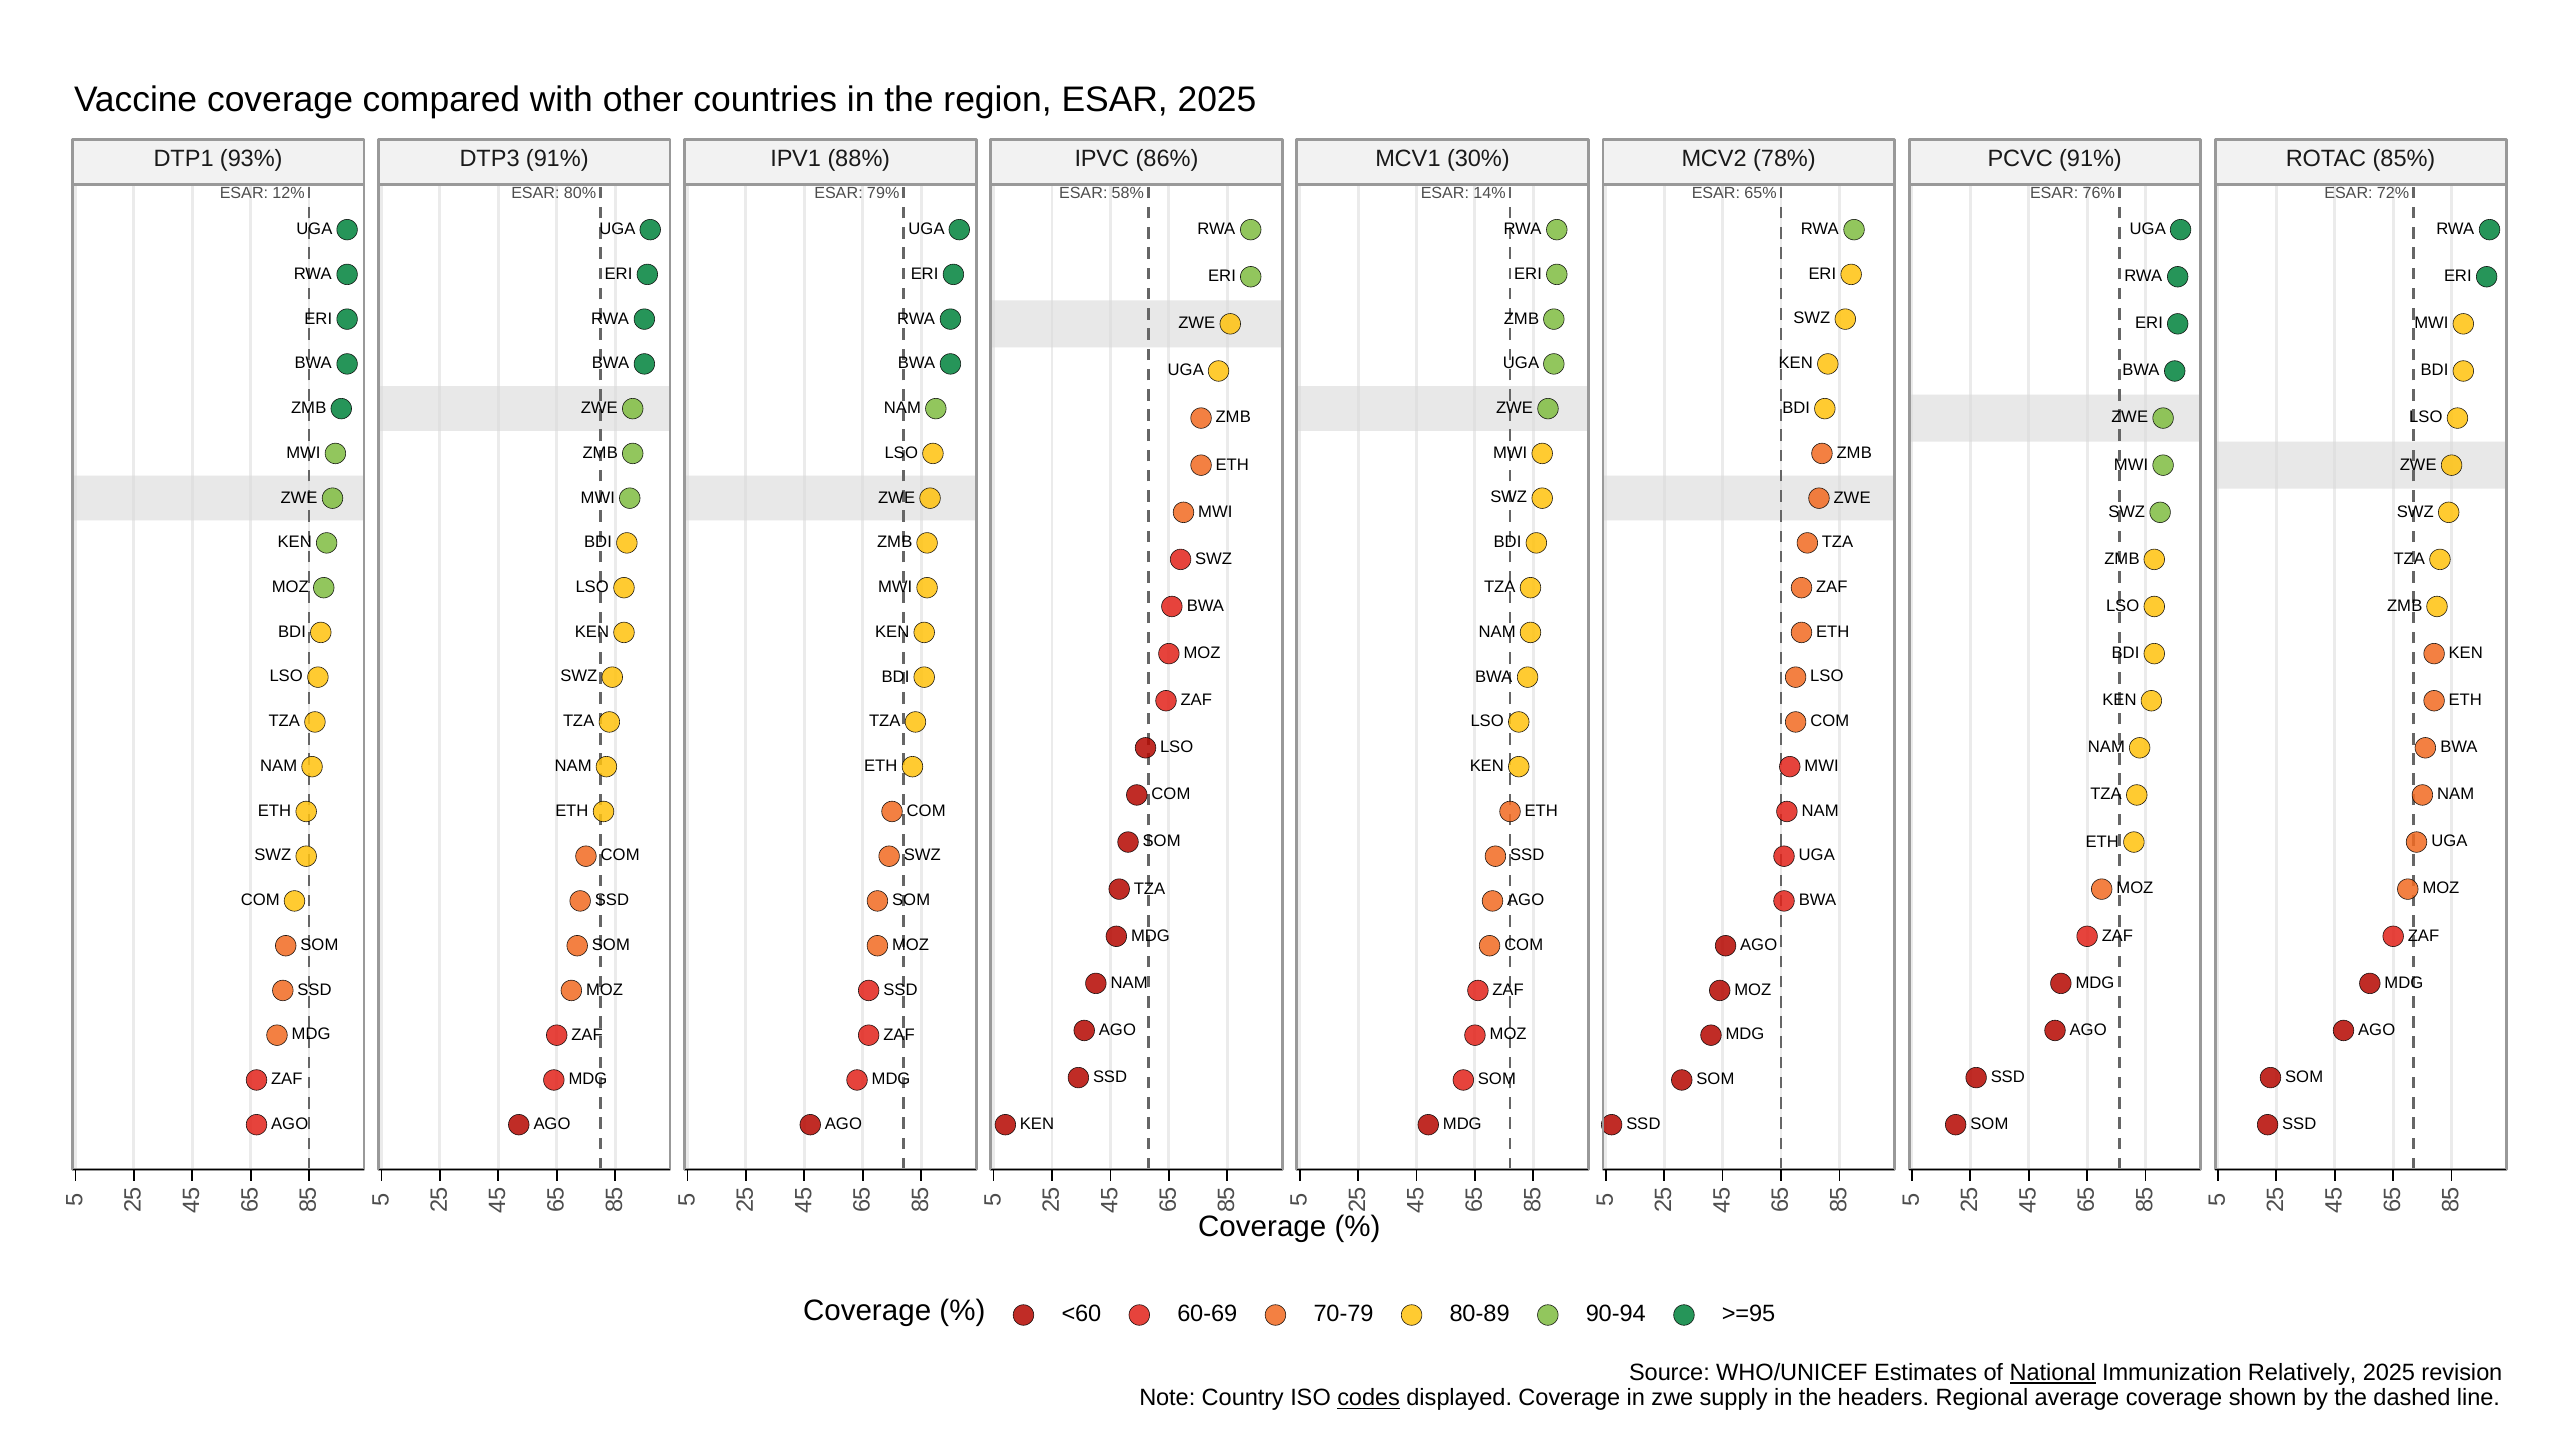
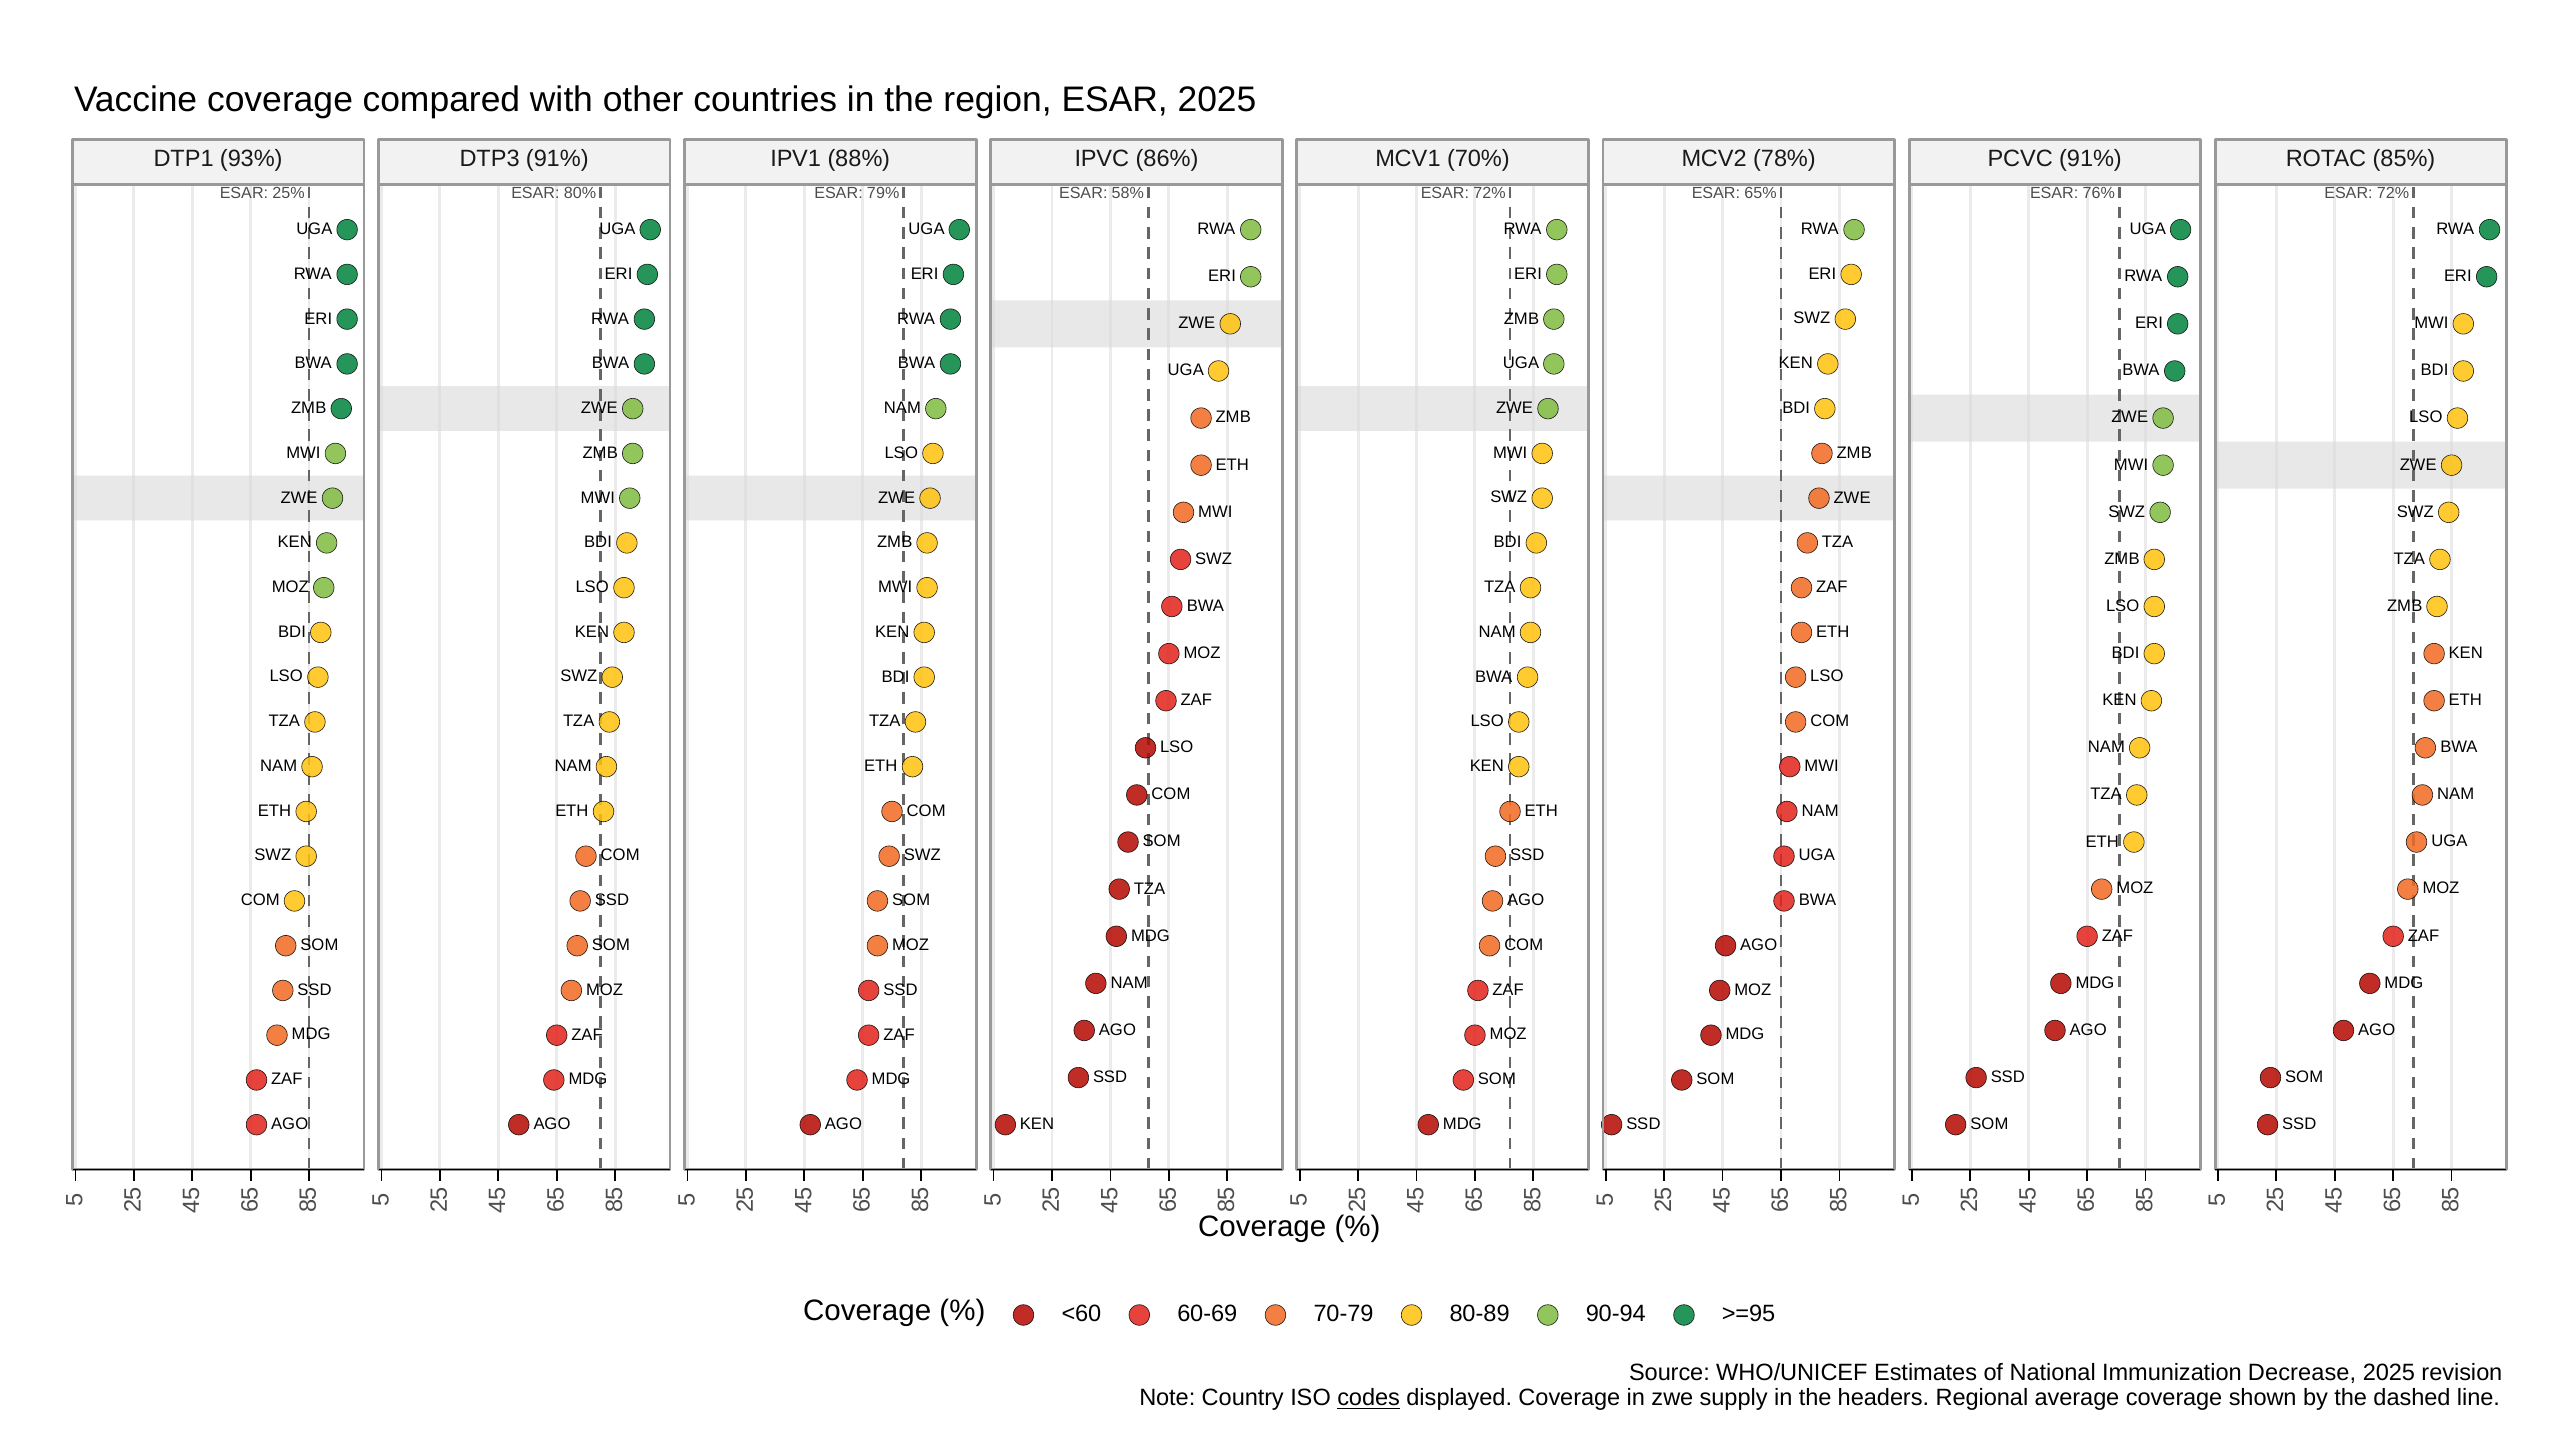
30%: 30% -> 70% (1478, 159)
12%: 12% -> 25% (288, 193)
14%: 14% -> 72% (1489, 193)
National underline: present -> none (2053, 1373)
Relatively: Relatively -> Decrease (2302, 1373)
